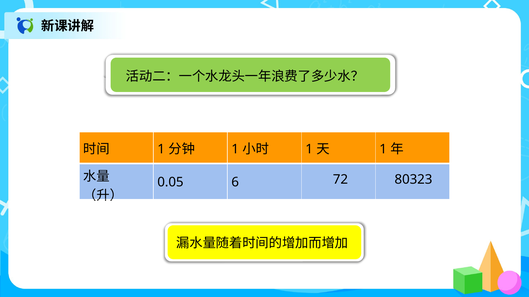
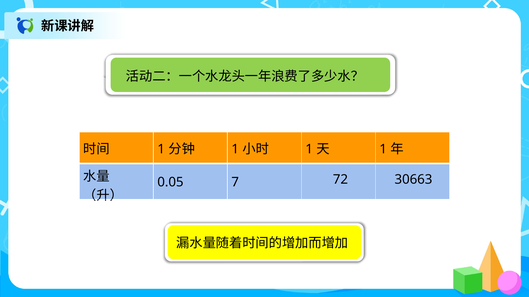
80323: 80323 -> 30663 (413, 180)
6: 6 -> 7 (235, 182)
